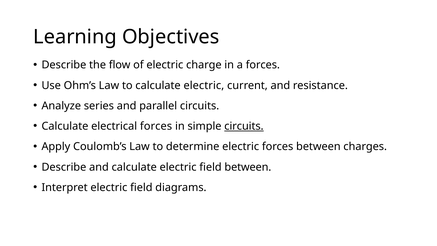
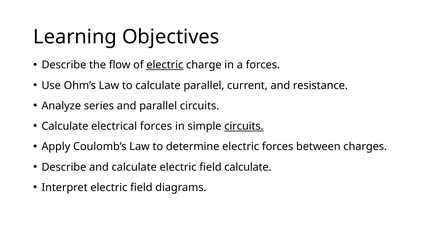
electric underline: none -> present (165, 65)
to calculate electric: electric -> parallel (204, 85)
field between: between -> calculate (248, 167)
